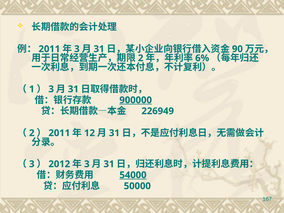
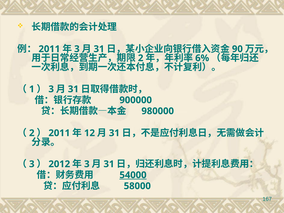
900000 underline: present -> none (136, 100)
226949: 226949 -> 980000 (158, 111)
50000: 50000 -> 58000 (137, 186)
